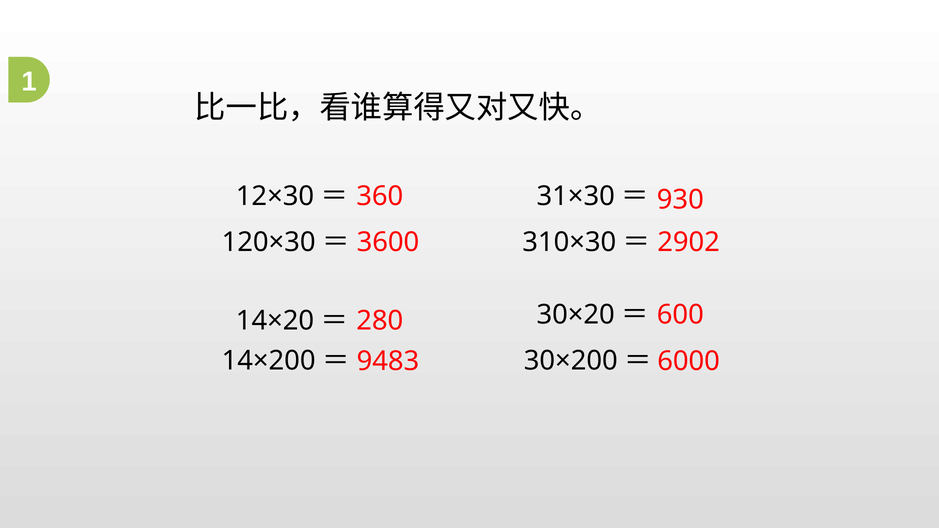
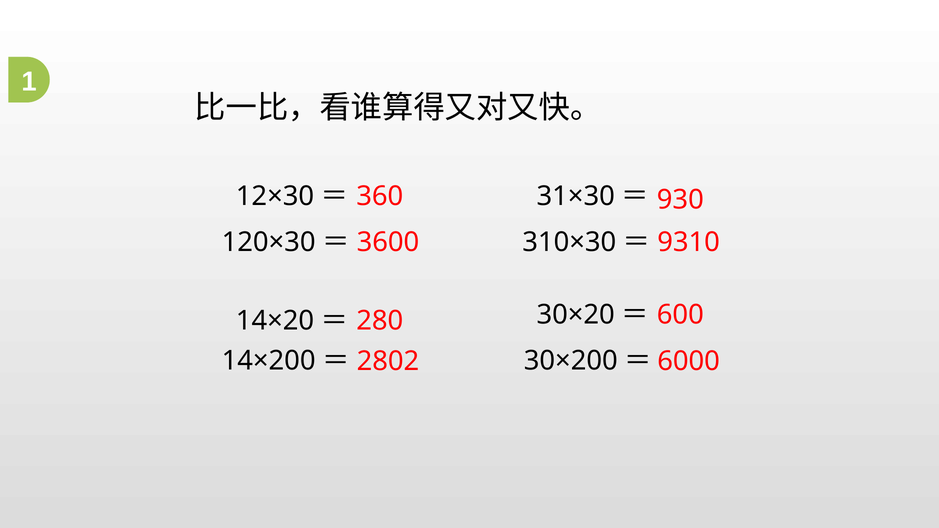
2902: 2902 -> 9310 (689, 242)
9483: 9483 -> 2802 (388, 361)
